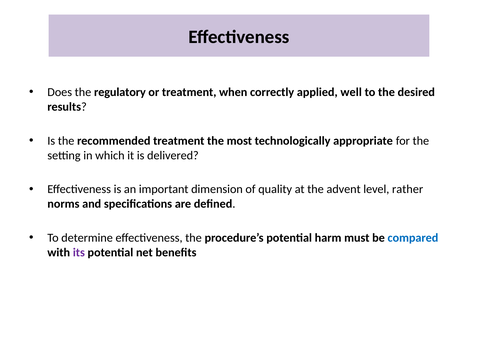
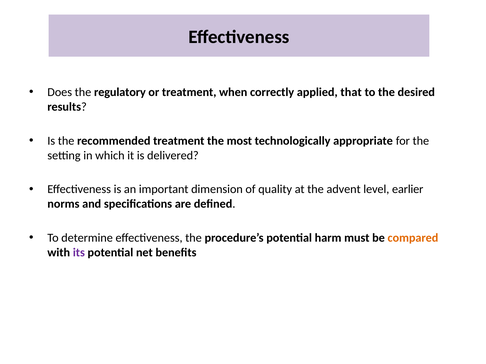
well: well -> that (351, 92)
rather: rather -> earlier (408, 190)
compared colour: blue -> orange (413, 238)
